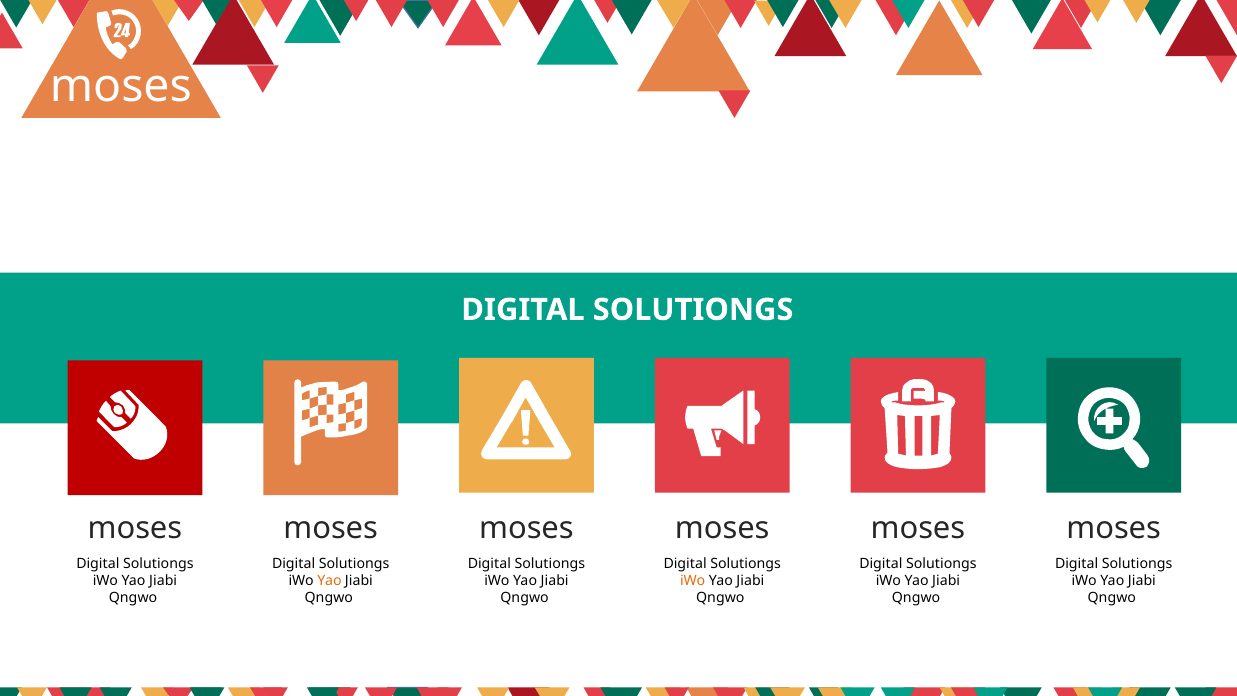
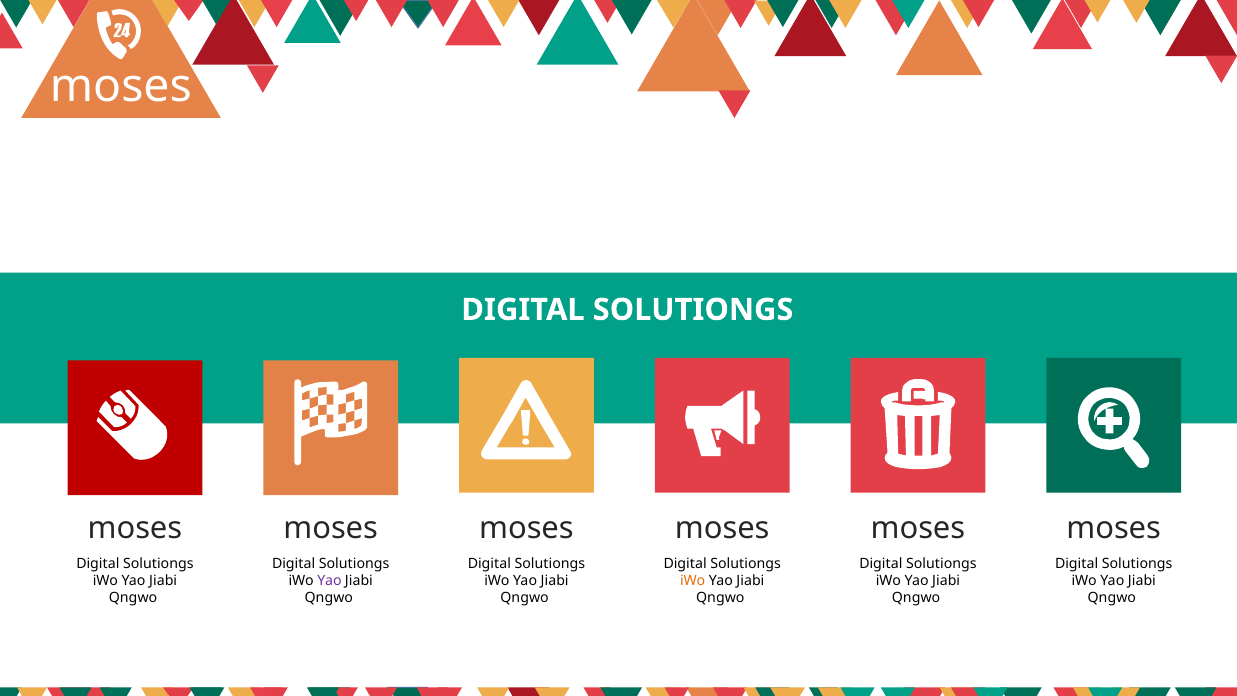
Yao colour: orange -> purple (329, 580)
